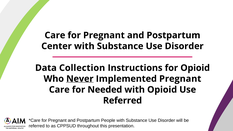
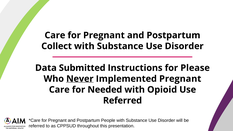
Center: Center -> Collect (57, 46)
Collection: Collection -> Submitted (82, 68)
for Opioid: Opioid -> Please (195, 68)
